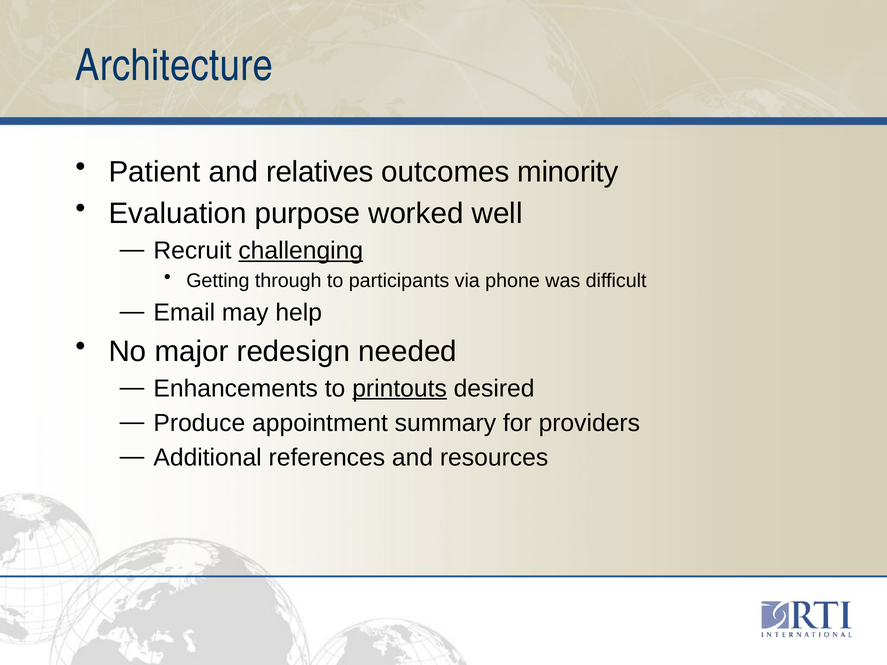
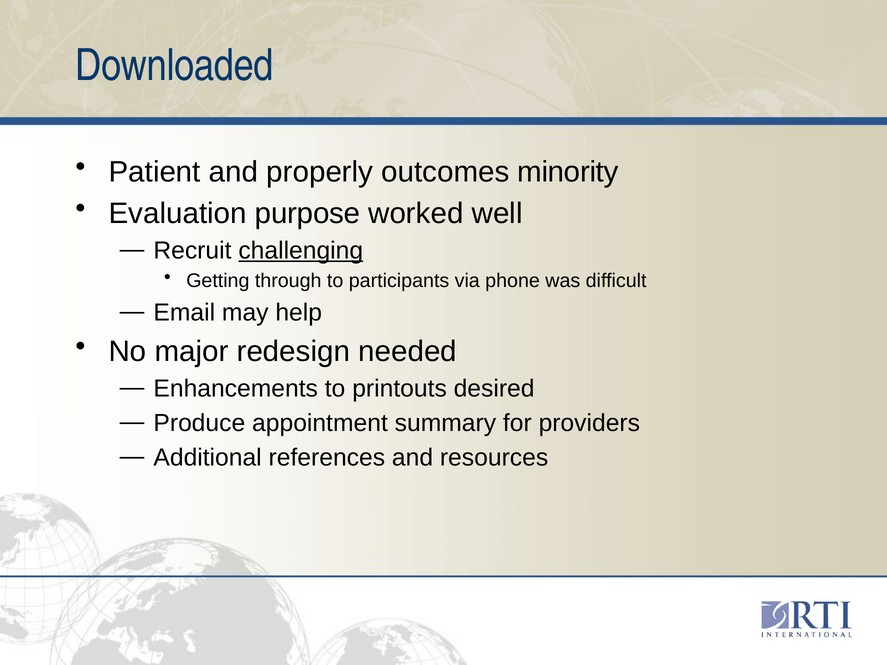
Architecture: Architecture -> Downloaded (174, 66)
relatives: relatives -> properly (320, 172)
printouts underline: present -> none (400, 389)
